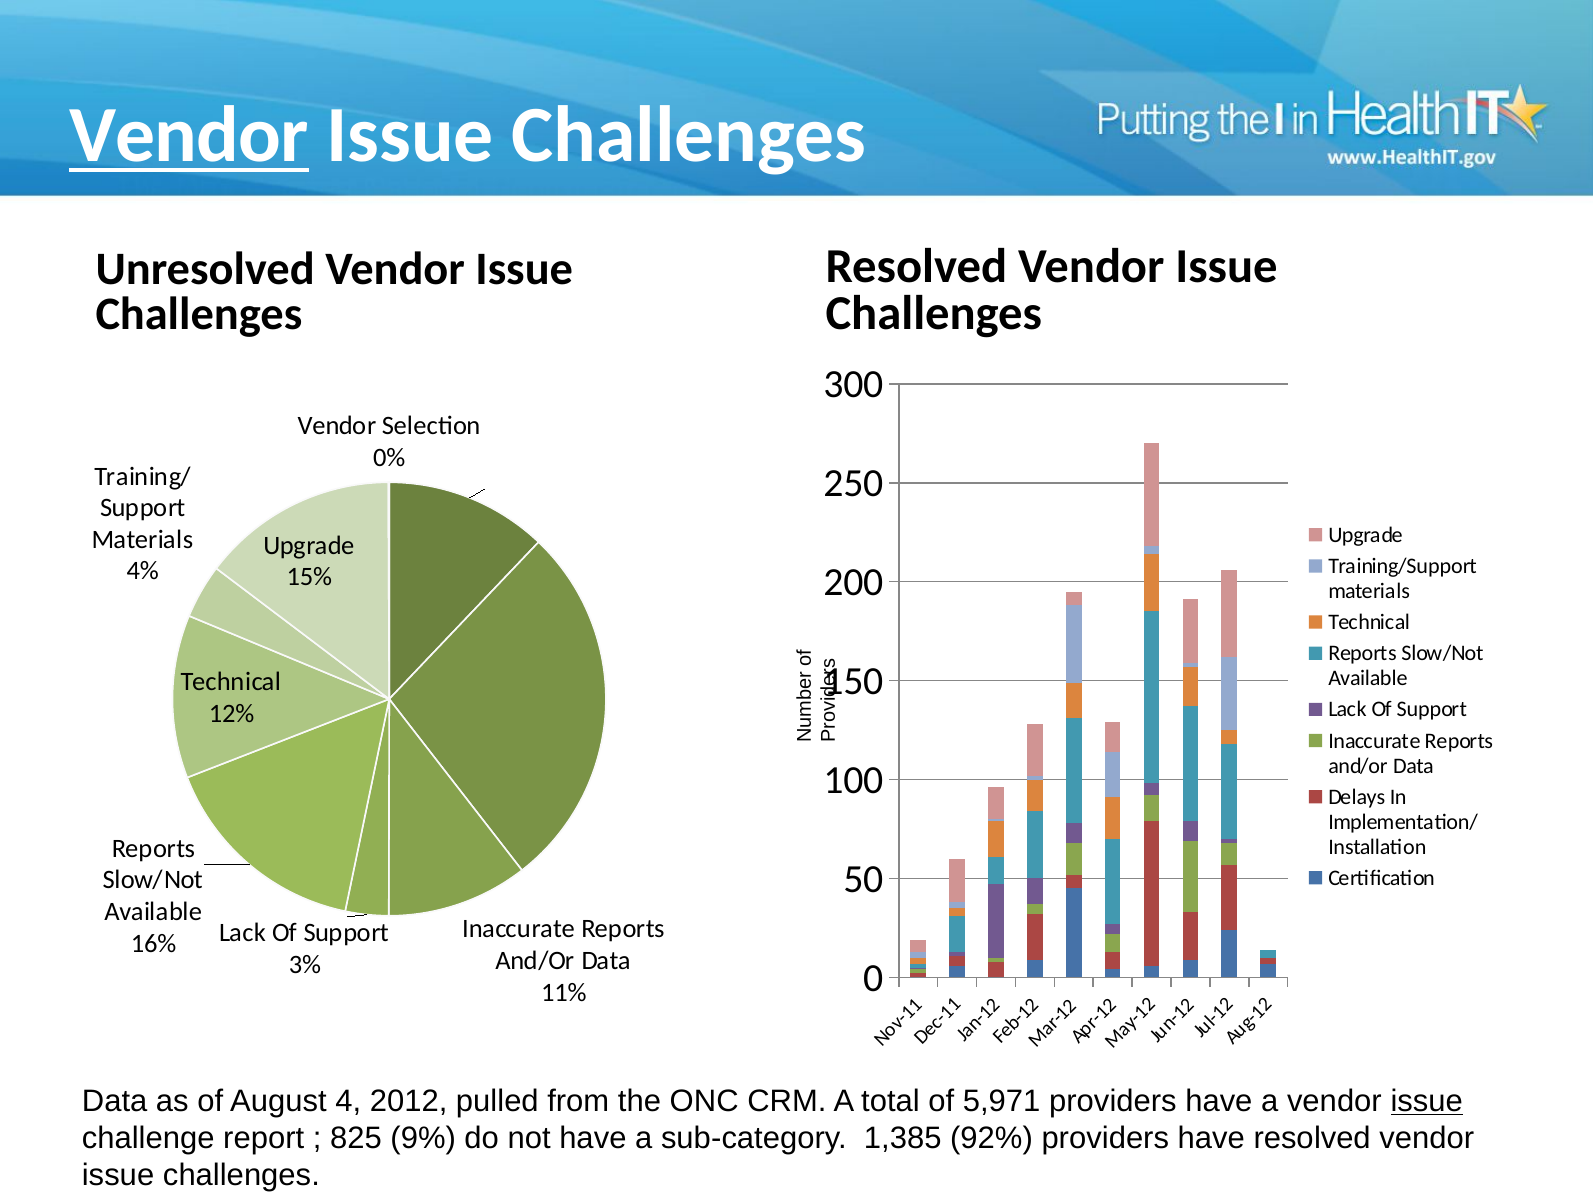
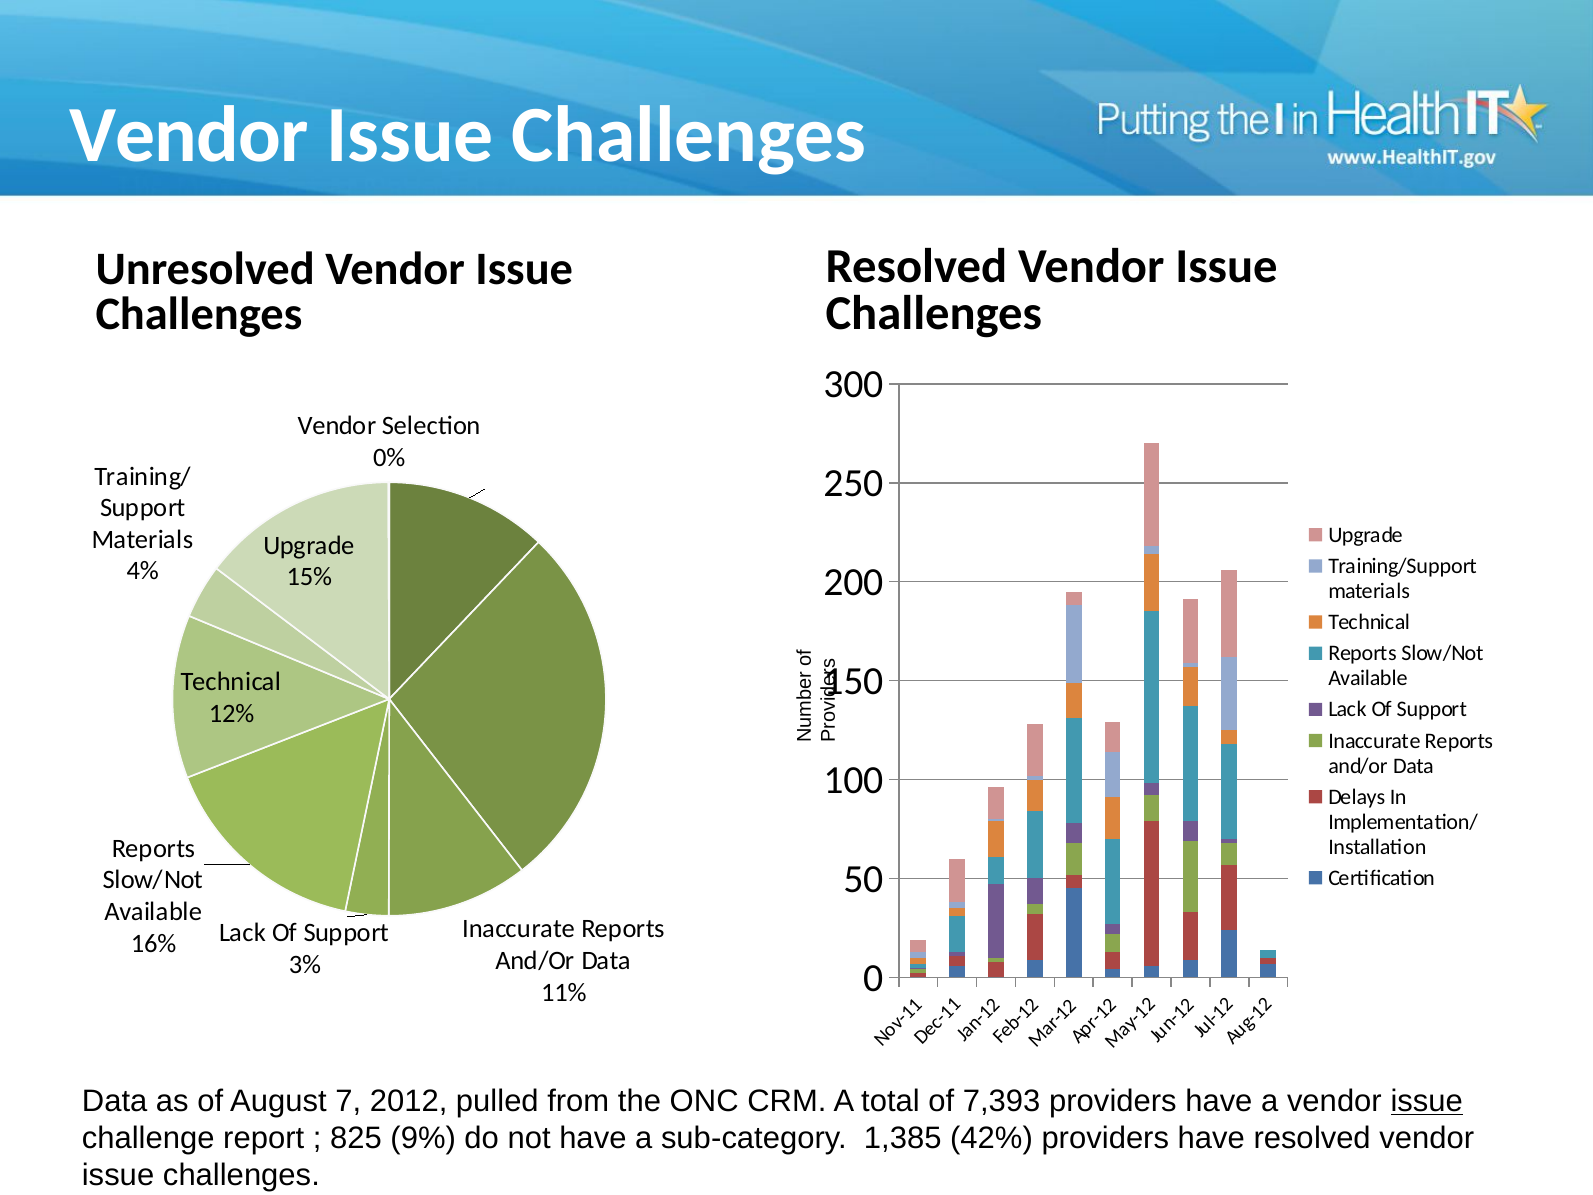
Vendor underline: present -> none (189, 136)
4: 4 -> 7 (348, 1101)
5,971: 5,971 -> 7,393 (1002, 1101)
92%: 92% -> 42% (991, 1138)
